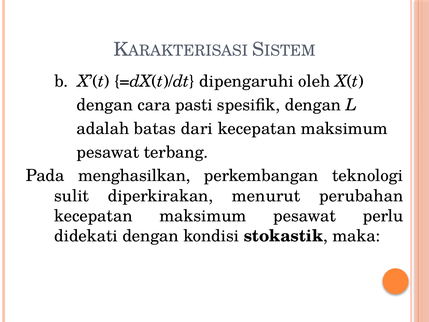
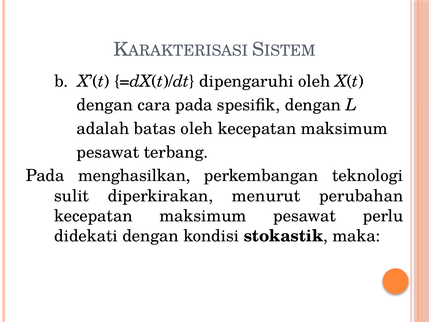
cara pasti: pasti -> pada (194, 105)
batas dari: dari -> oleh (197, 128)
